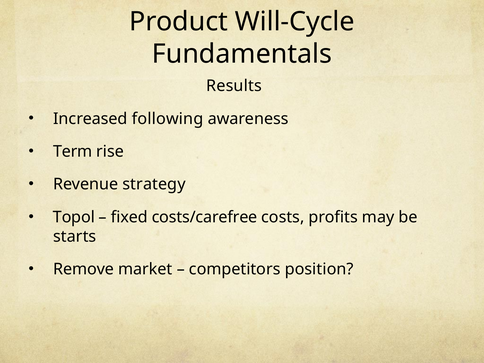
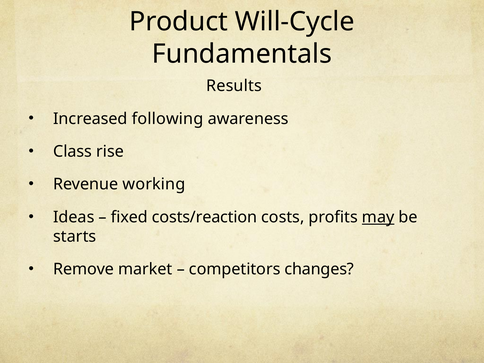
Term: Term -> Class (73, 152)
strategy: strategy -> working (154, 184)
Topol: Topol -> Ideas (74, 217)
costs/carefree: costs/carefree -> costs/reaction (205, 217)
may underline: none -> present (378, 217)
position: position -> changes (319, 269)
